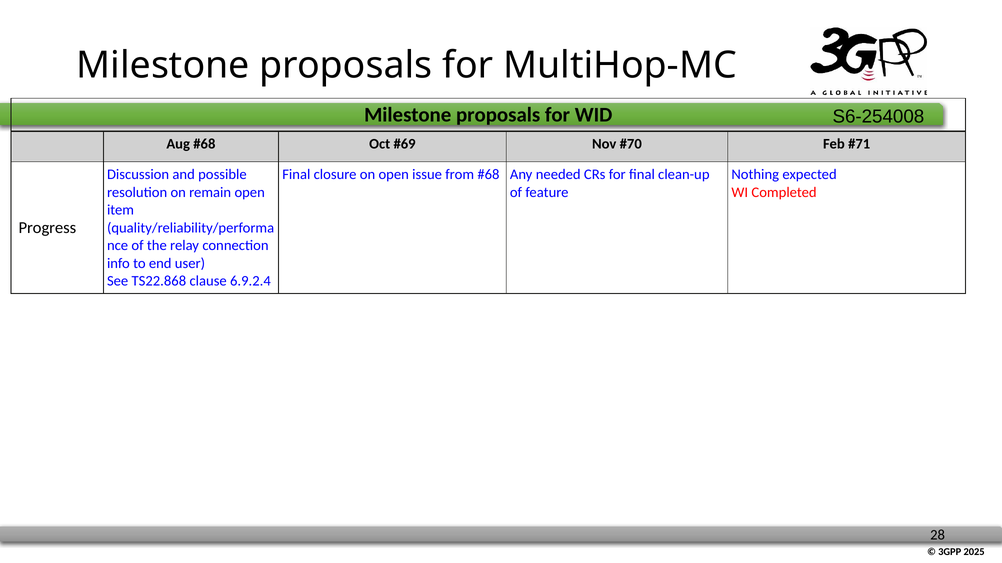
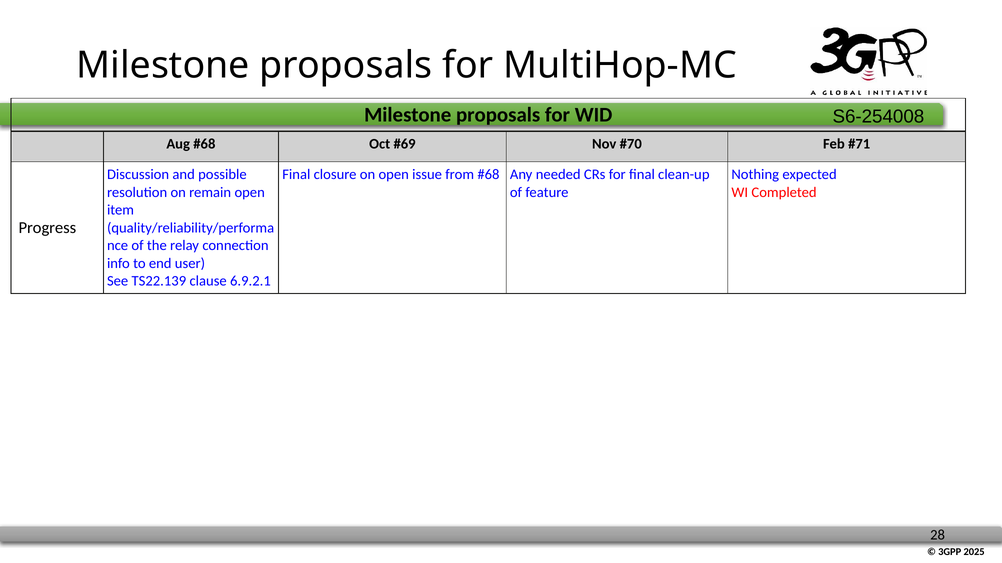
TS22.868: TS22.868 -> TS22.139 (159, 281)
6.9.2.4: 6.9.2.4 -> 6.9.2.1 (250, 281)
